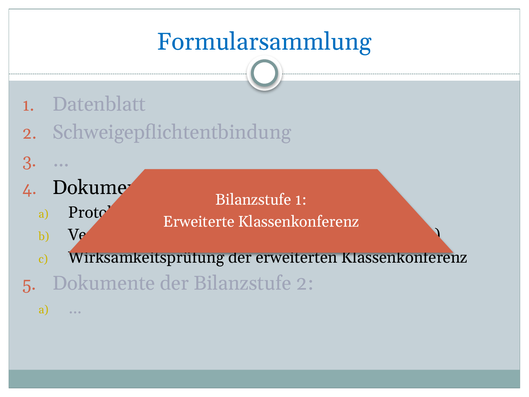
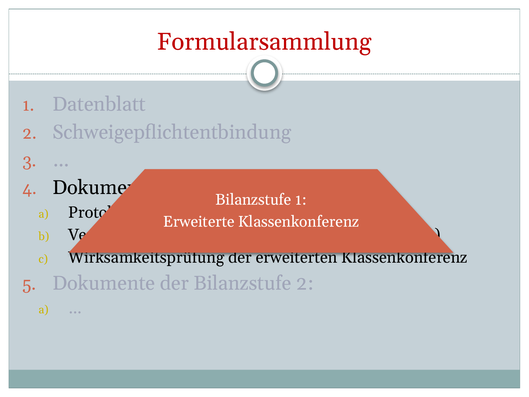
Formularsammlung colour: blue -> red (264, 42)
